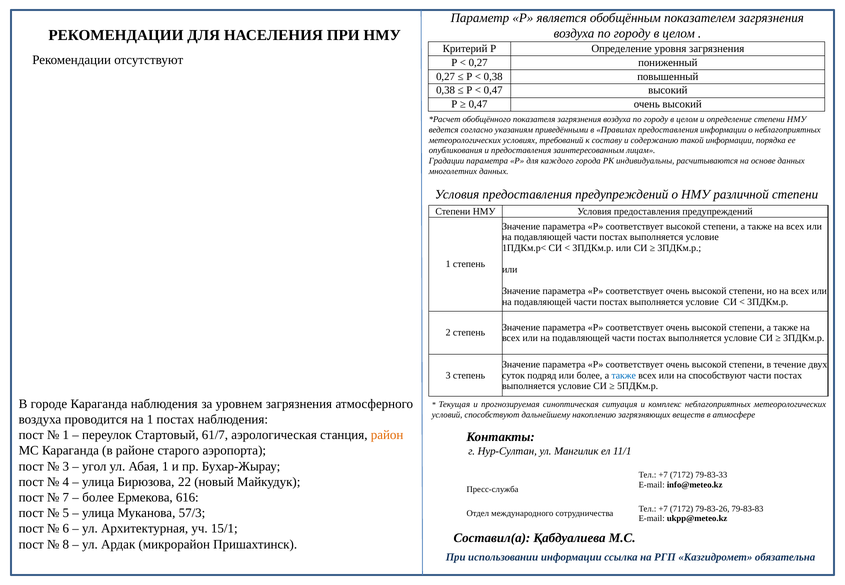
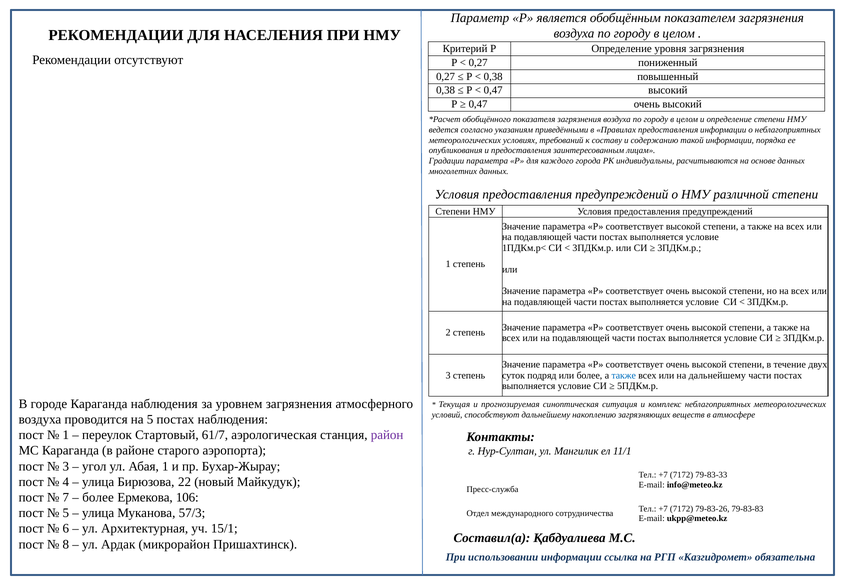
на способствуют: способствуют -> дальнейшему (717, 375)
на 1: 1 -> 5 (150, 419)
район colour: orange -> purple (387, 435)
616: 616 -> 106 (187, 497)
